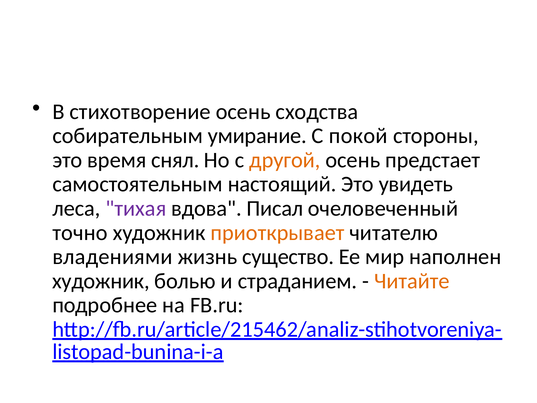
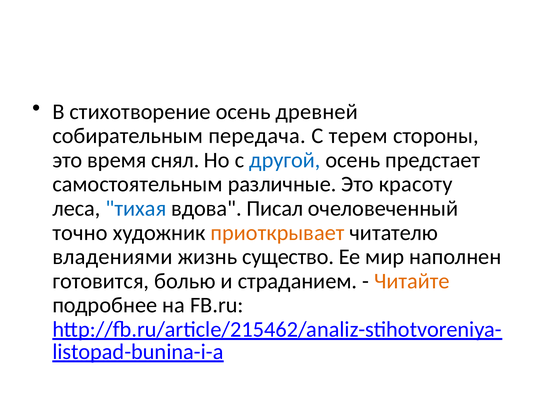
сходства: сходства -> древней (317, 112)
умирание: умирание -> передача (257, 136)
покой: покой -> терем (358, 136)
другой colour: orange -> blue (285, 160)
настоящий: настоящий -> различные (282, 184)
увидеть: увидеть -> красоту (416, 184)
тихая colour: purple -> blue (136, 208)
художник: художник -> готовится (101, 281)
